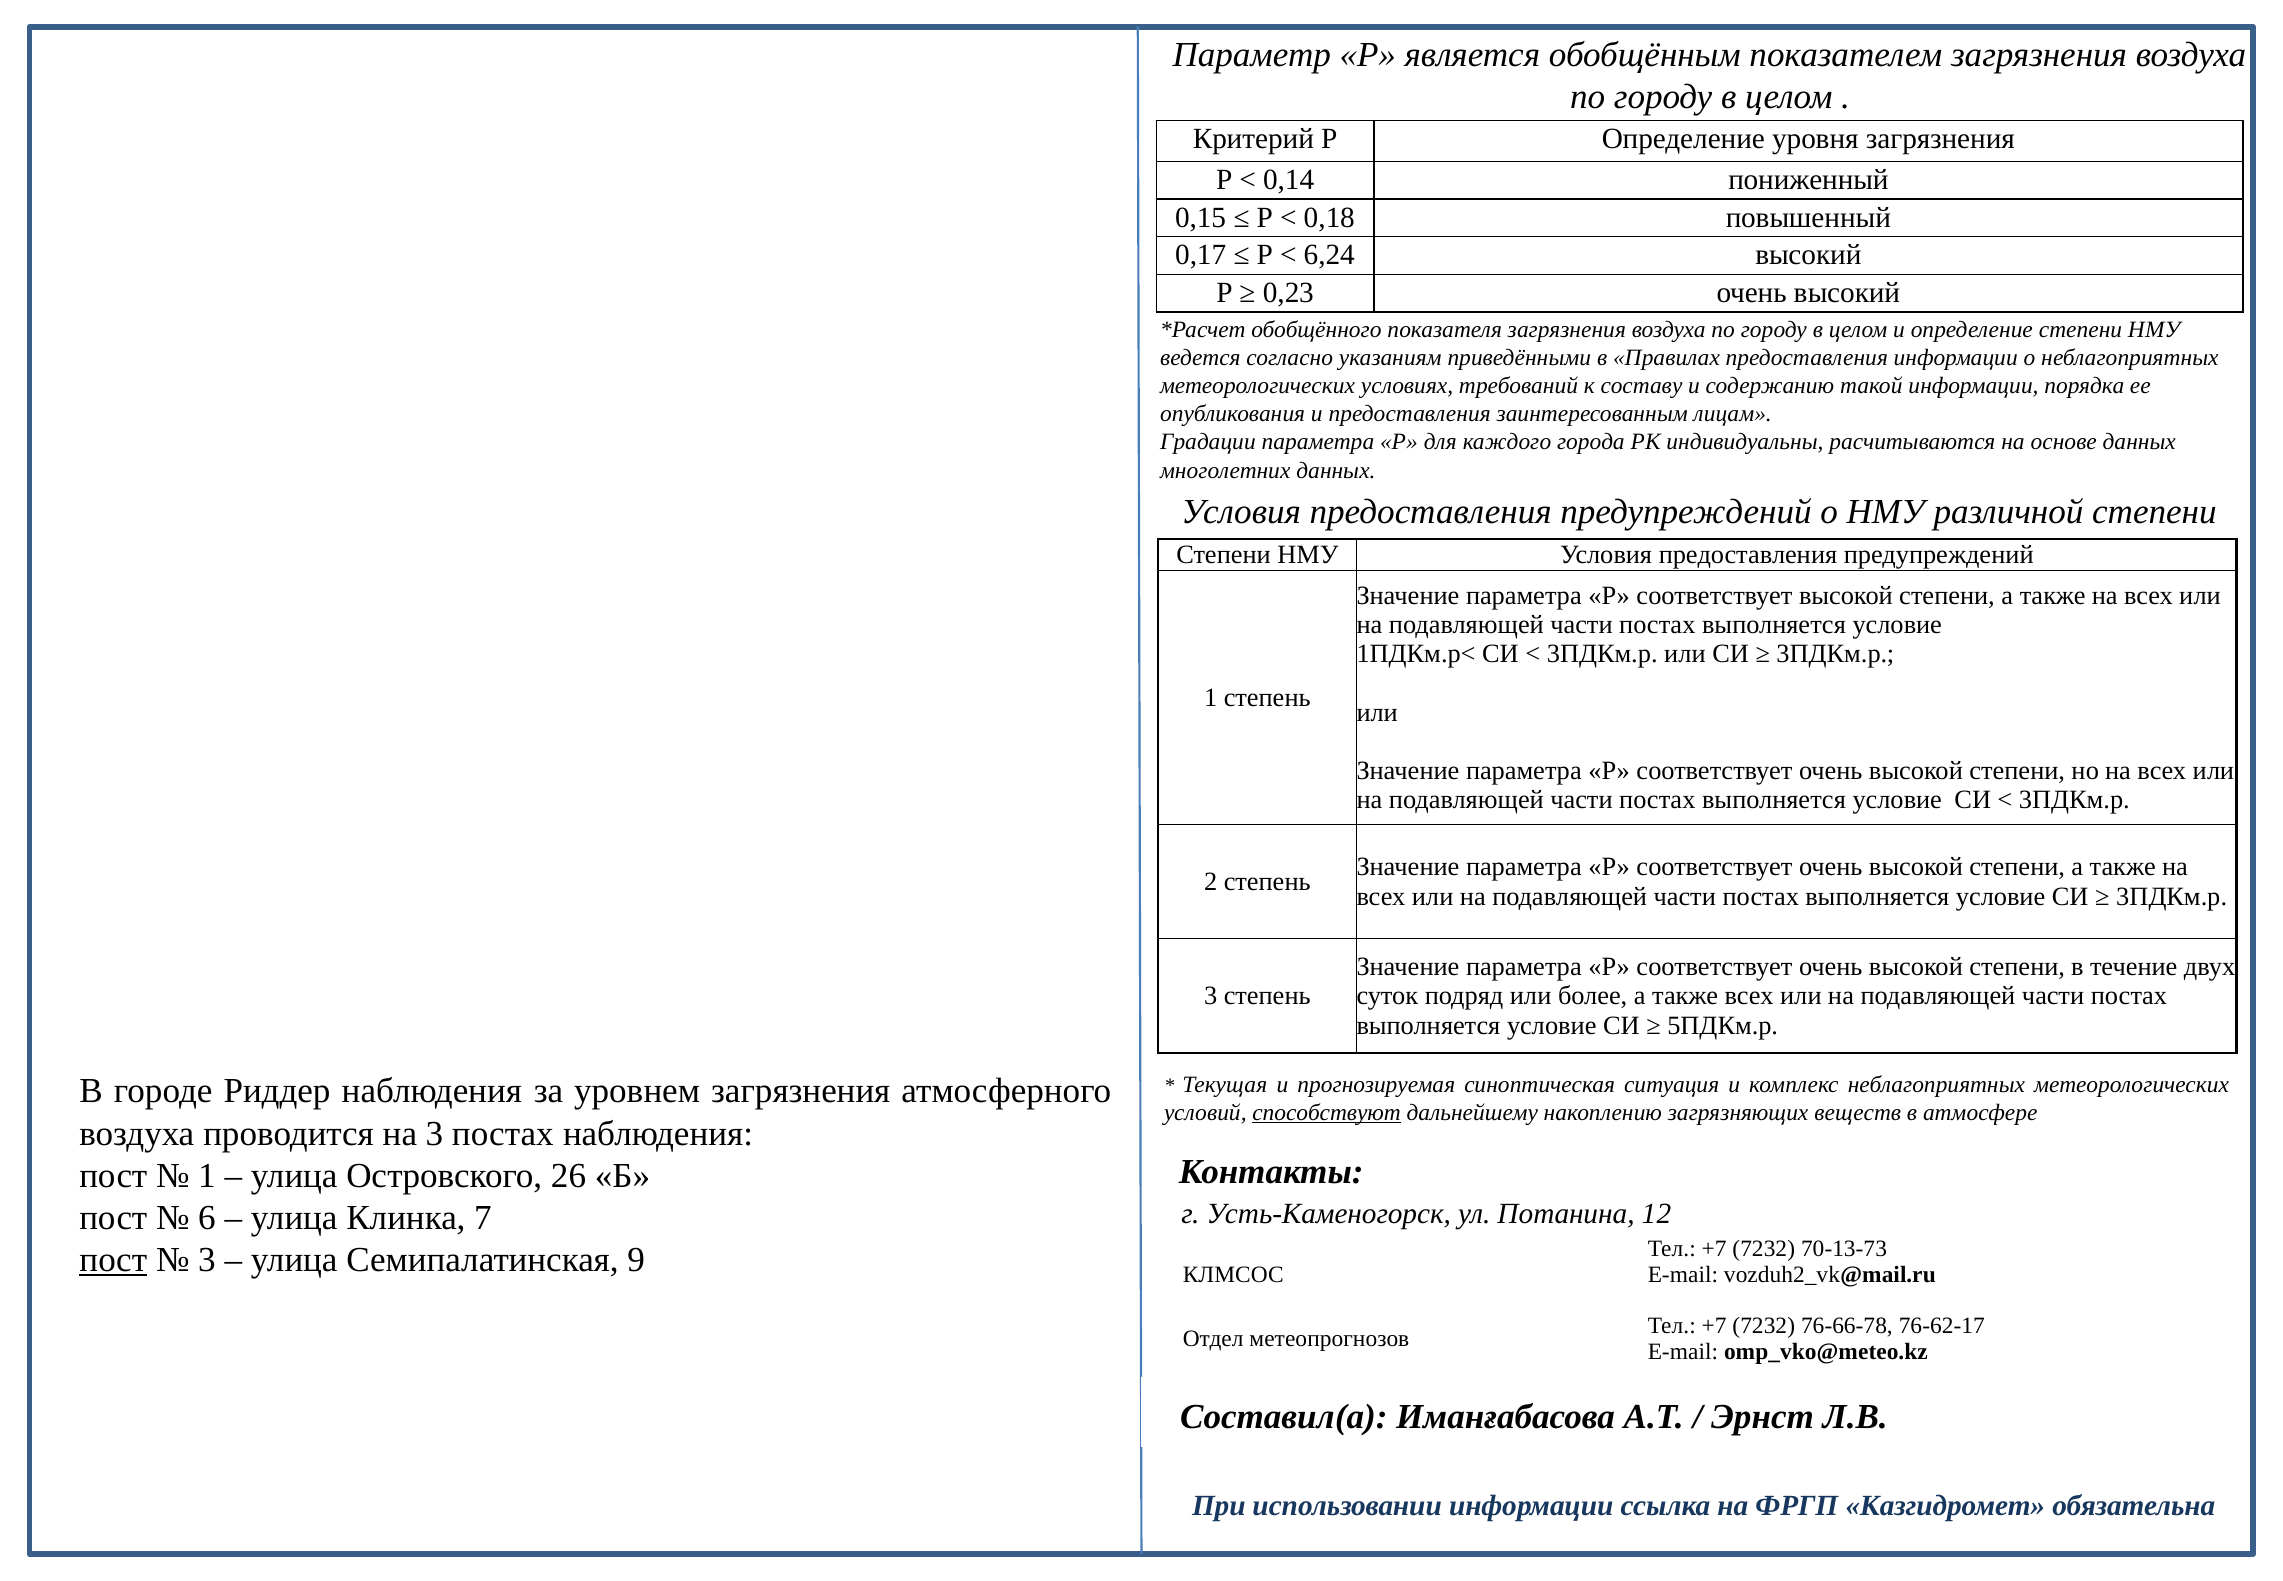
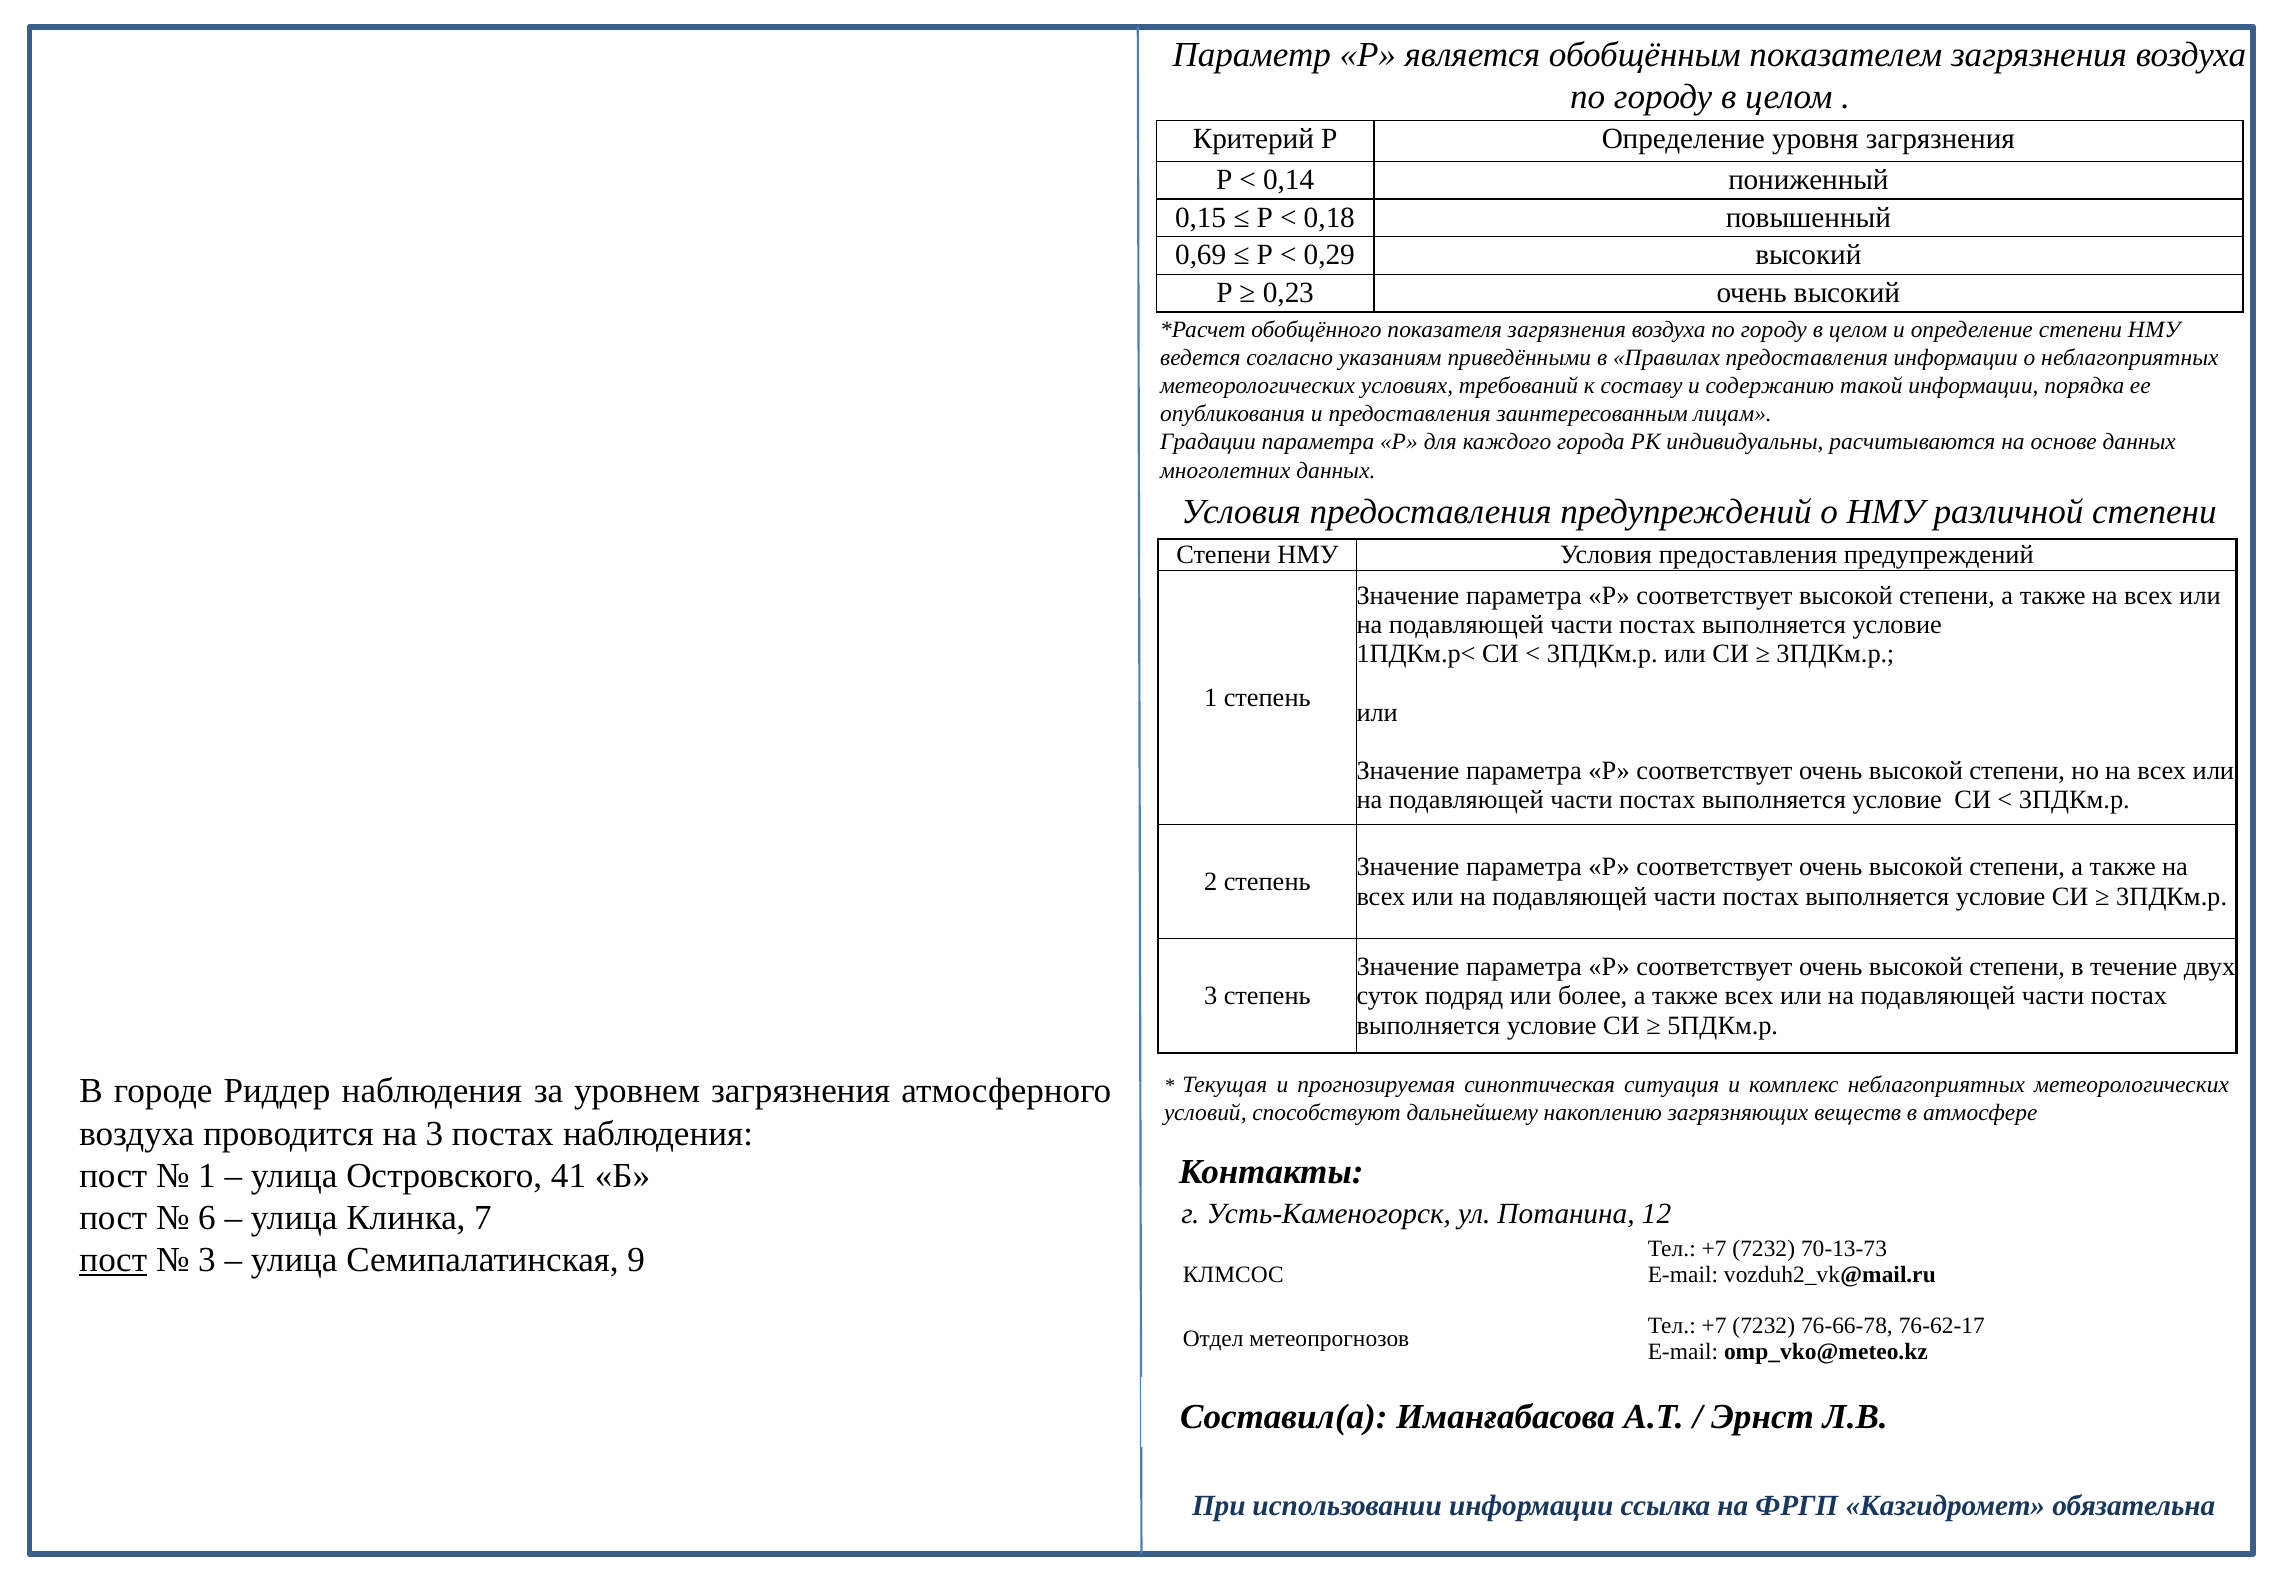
0,17: 0,17 -> 0,69 (1201, 255)
6,24: 6,24 -> 0,29 (1329, 255)
способствуют underline: present -> none (1327, 1112)
26: 26 -> 41 (569, 1175)
